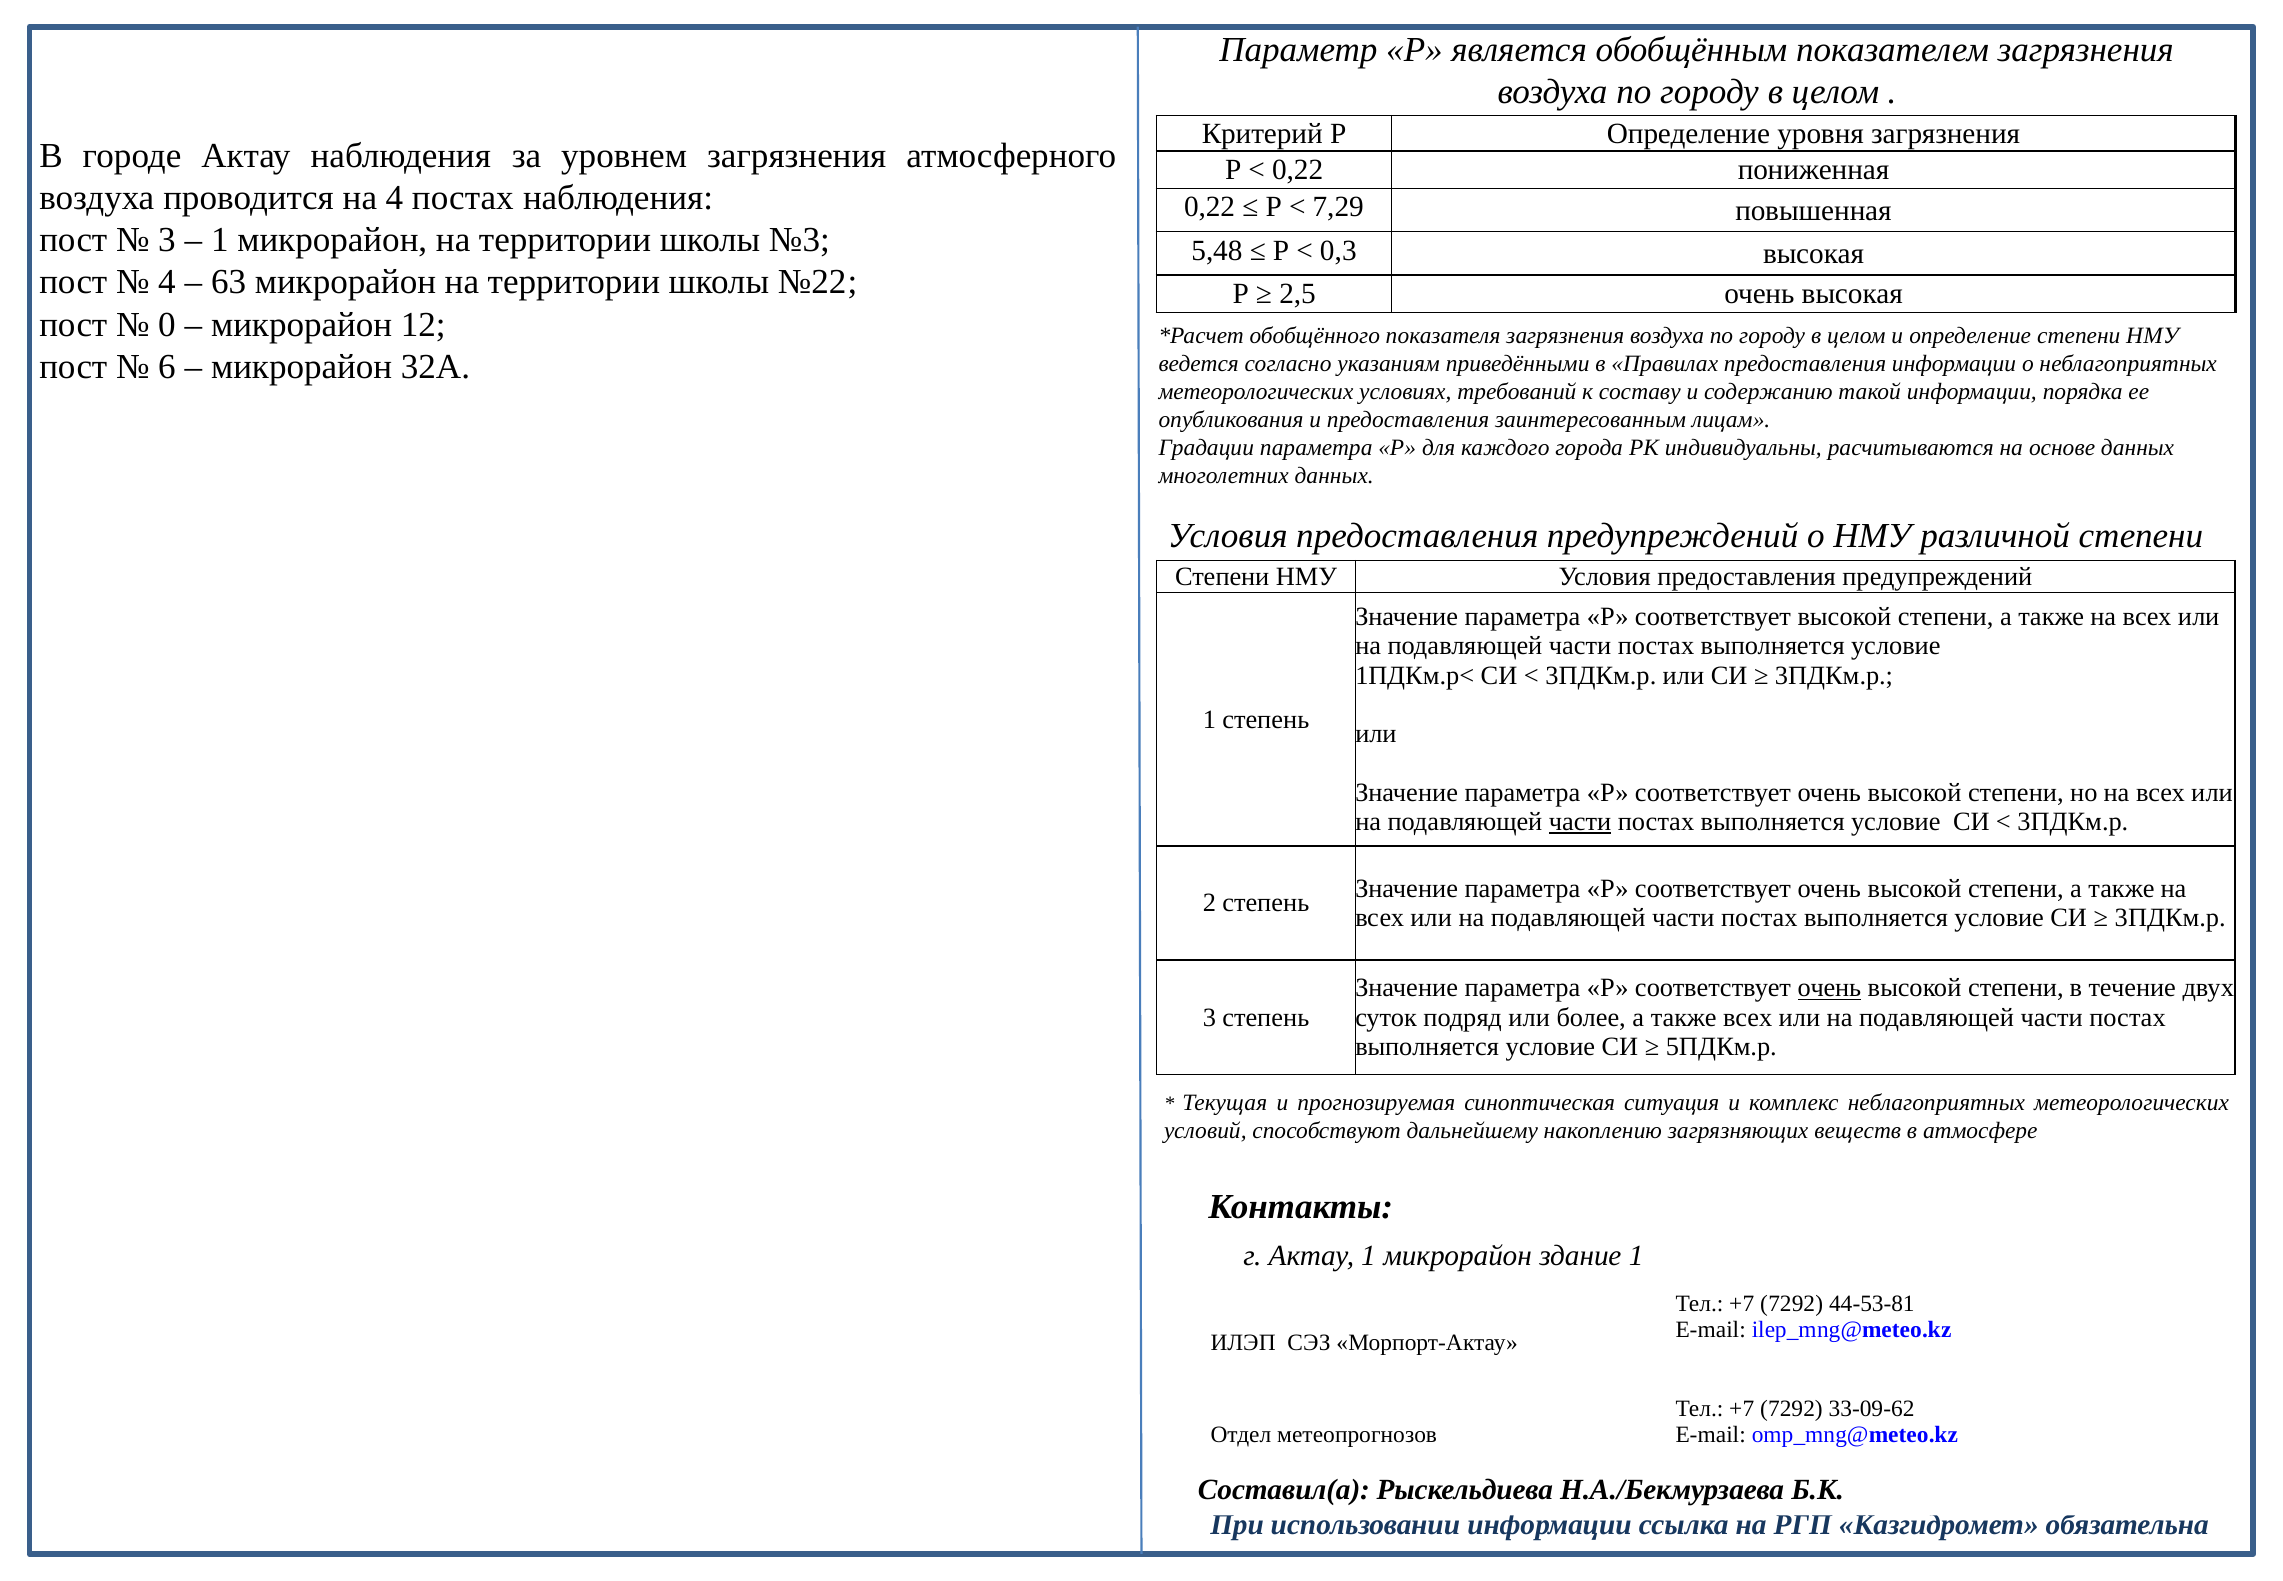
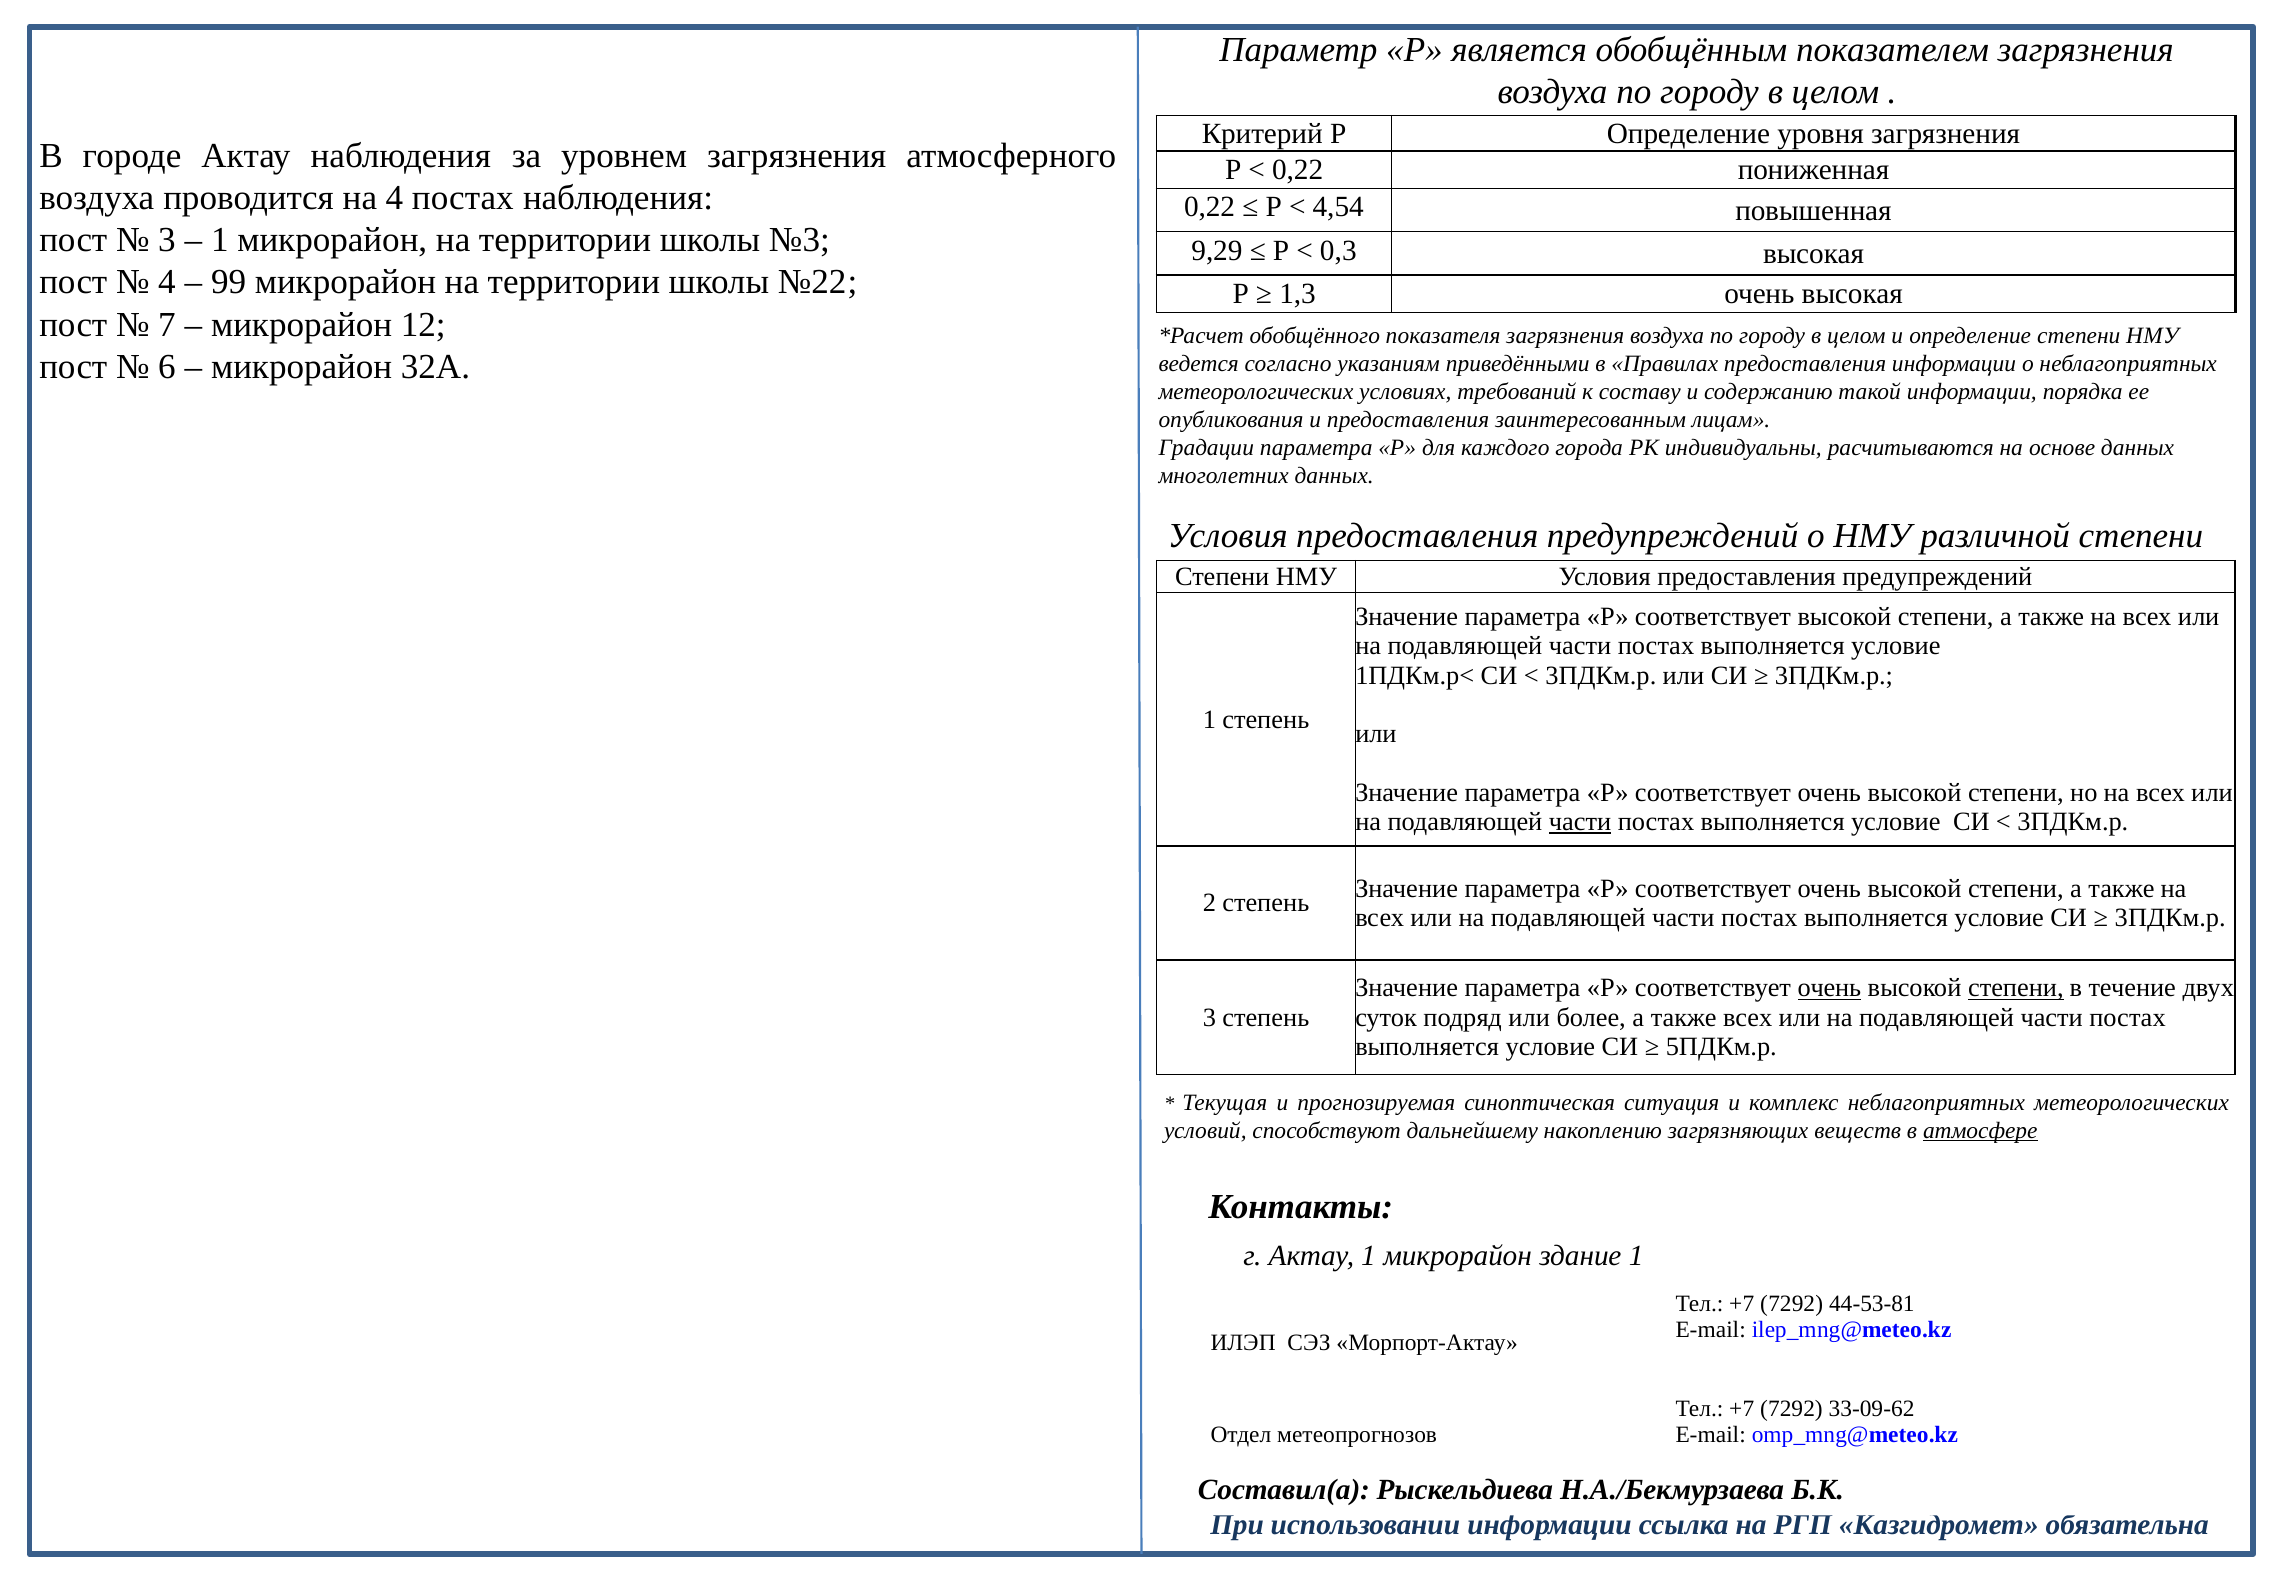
7,29: 7,29 -> 4,54 (1338, 207)
5,48: 5,48 -> 9,29 (1217, 250)
63: 63 -> 99 (229, 282)
2,5: 2,5 -> 1,3 (1298, 293)
0: 0 -> 7 (167, 324)
степени underline: none -> present (2016, 988)
атмосфере underline: none -> present (1980, 1130)
